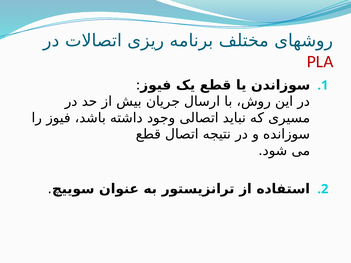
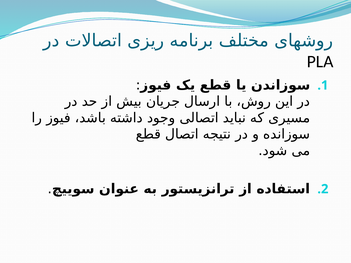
PLA colour: red -> black (320, 62)
